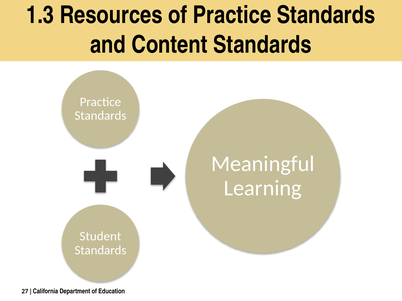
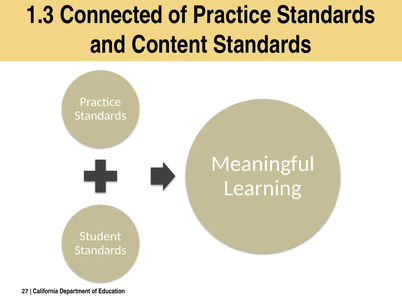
Resources: Resources -> Connected (111, 15)
